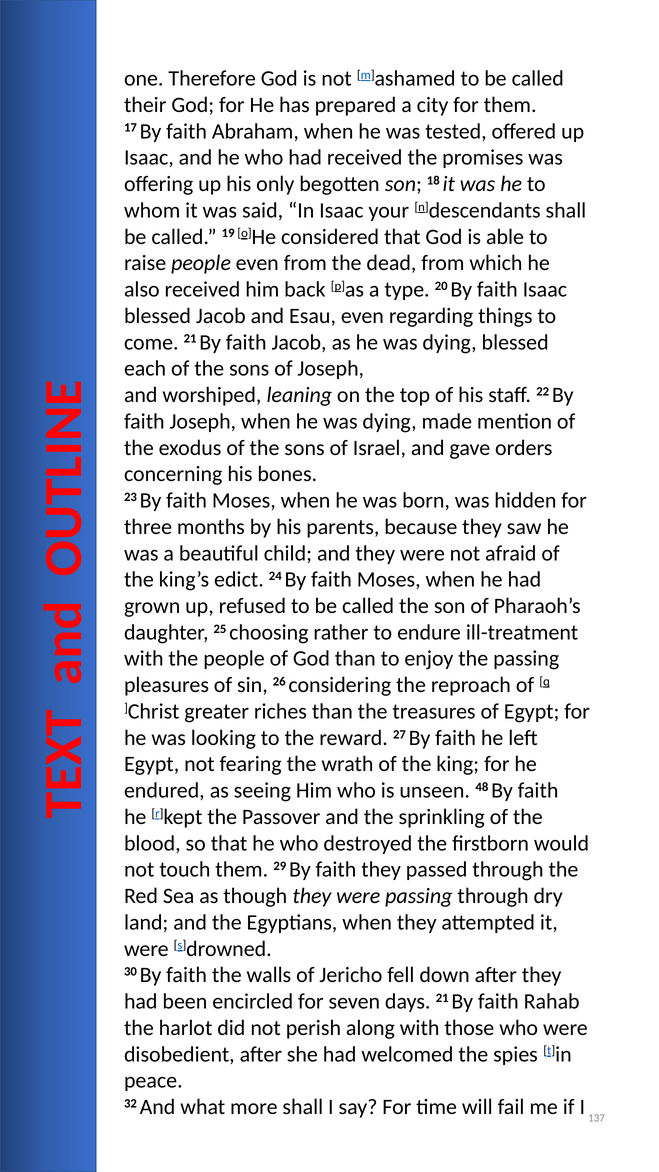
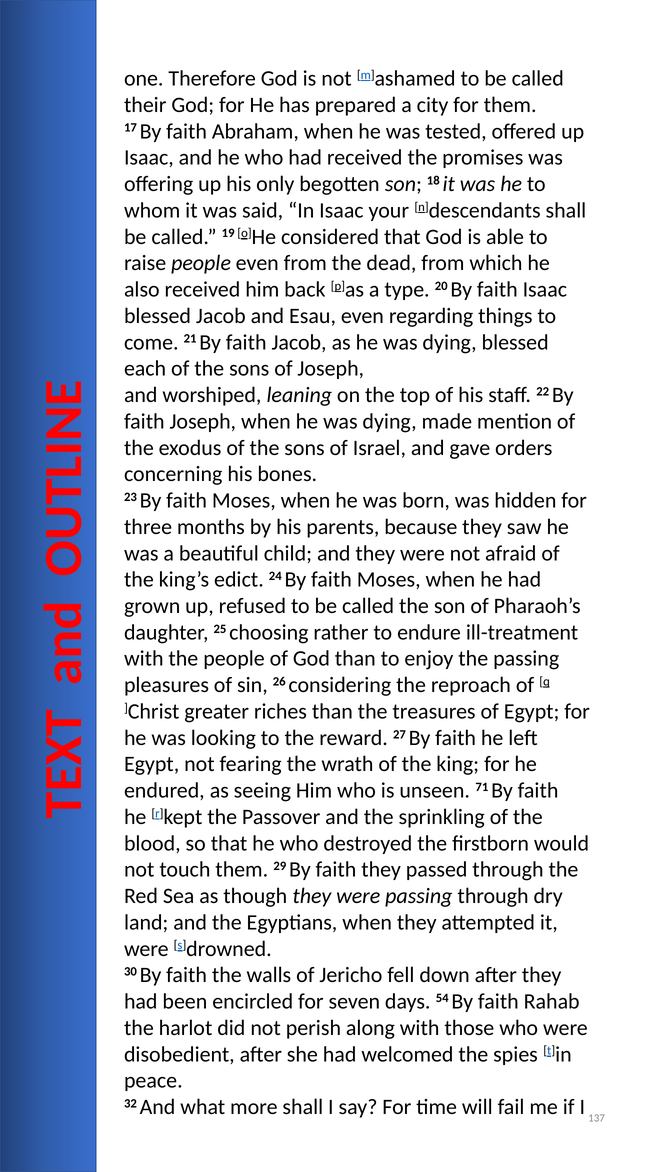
48: 48 -> 71 (482, 787)
days 21: 21 -> 54 (442, 998)
